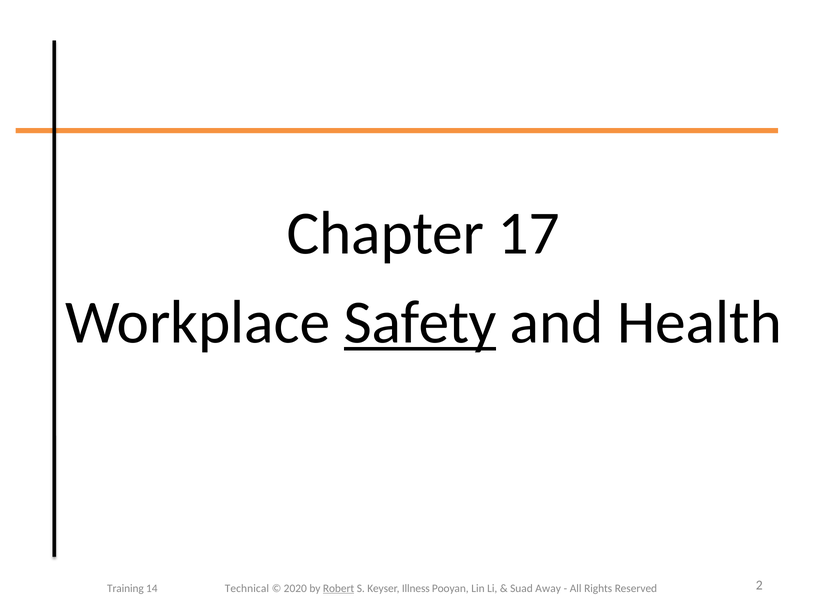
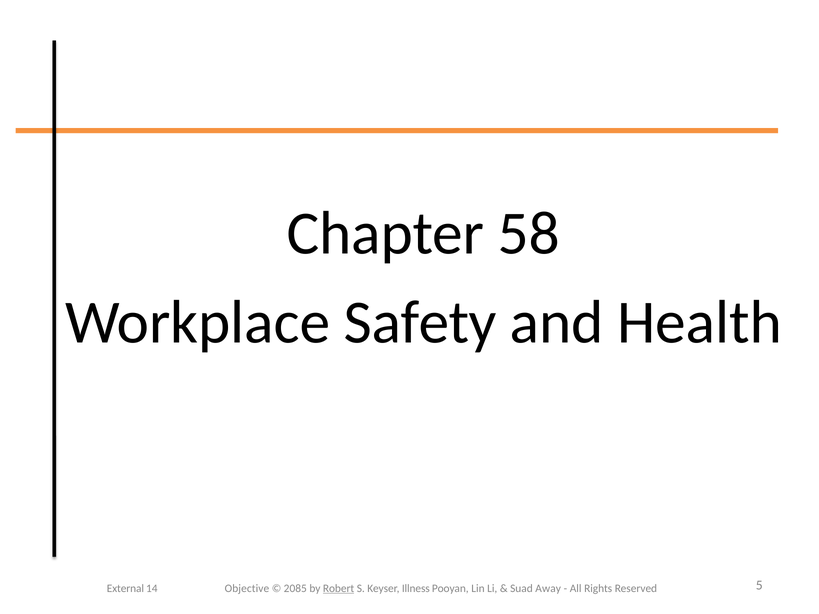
17: 17 -> 58 (529, 234)
Safety underline: present -> none (420, 323)
Training: Training -> External (125, 589)
Technical: Technical -> Objective (247, 589)
2020: 2020 -> 2085 (295, 589)
2: 2 -> 5 (759, 585)
